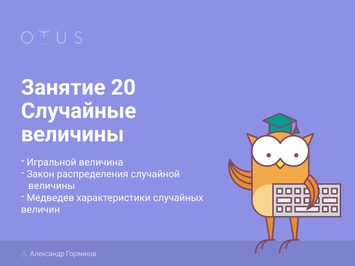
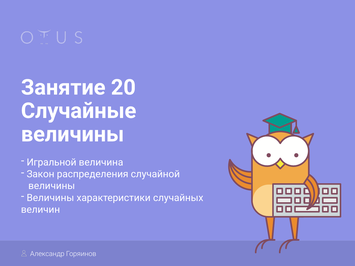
Медведев: Медведев -> Величины (50, 198)
